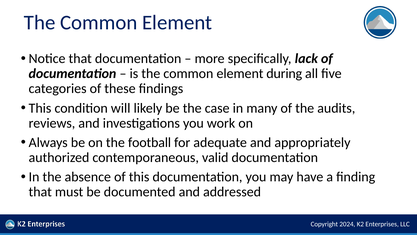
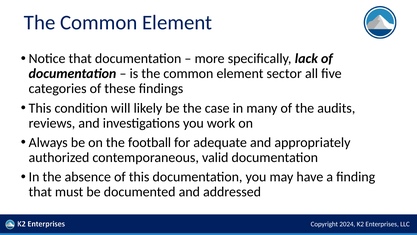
during: during -> sector (284, 74)
